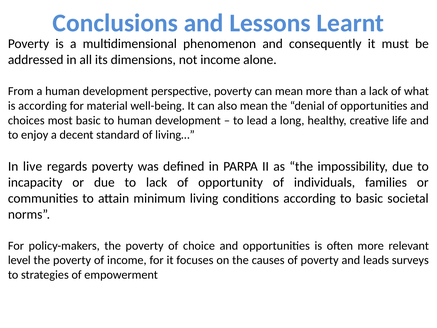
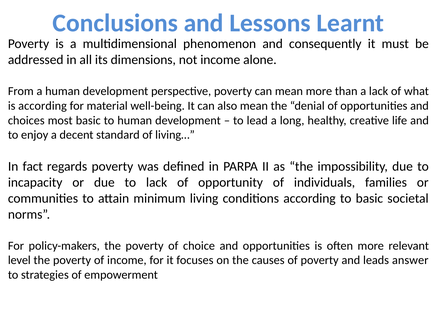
live: live -> fact (33, 166)
surveys: surveys -> answer (410, 260)
